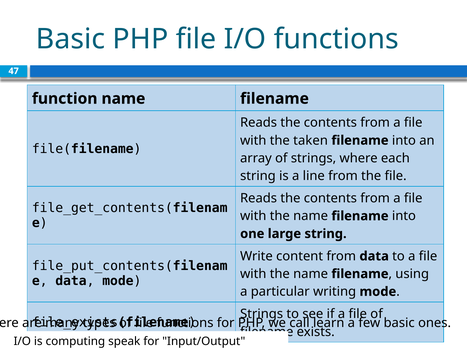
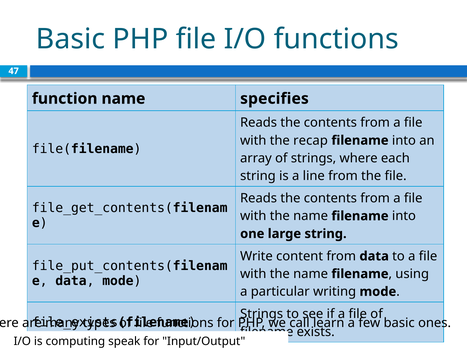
function name filename: filename -> specifies (274, 99)
taken: taken -> recap (311, 141)
